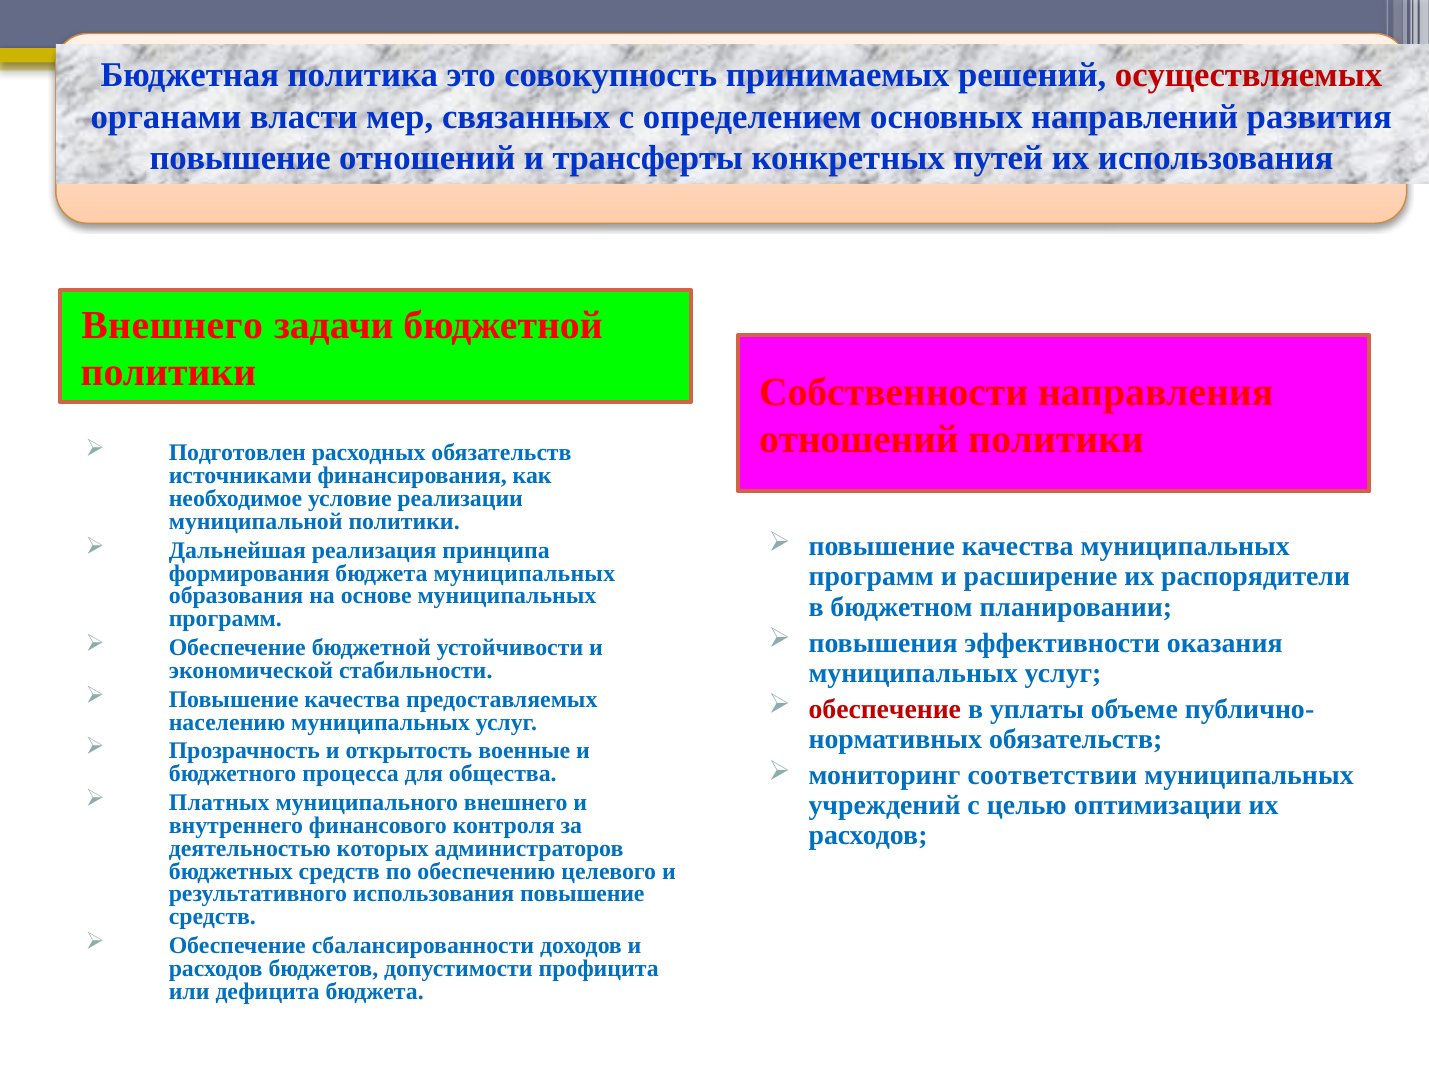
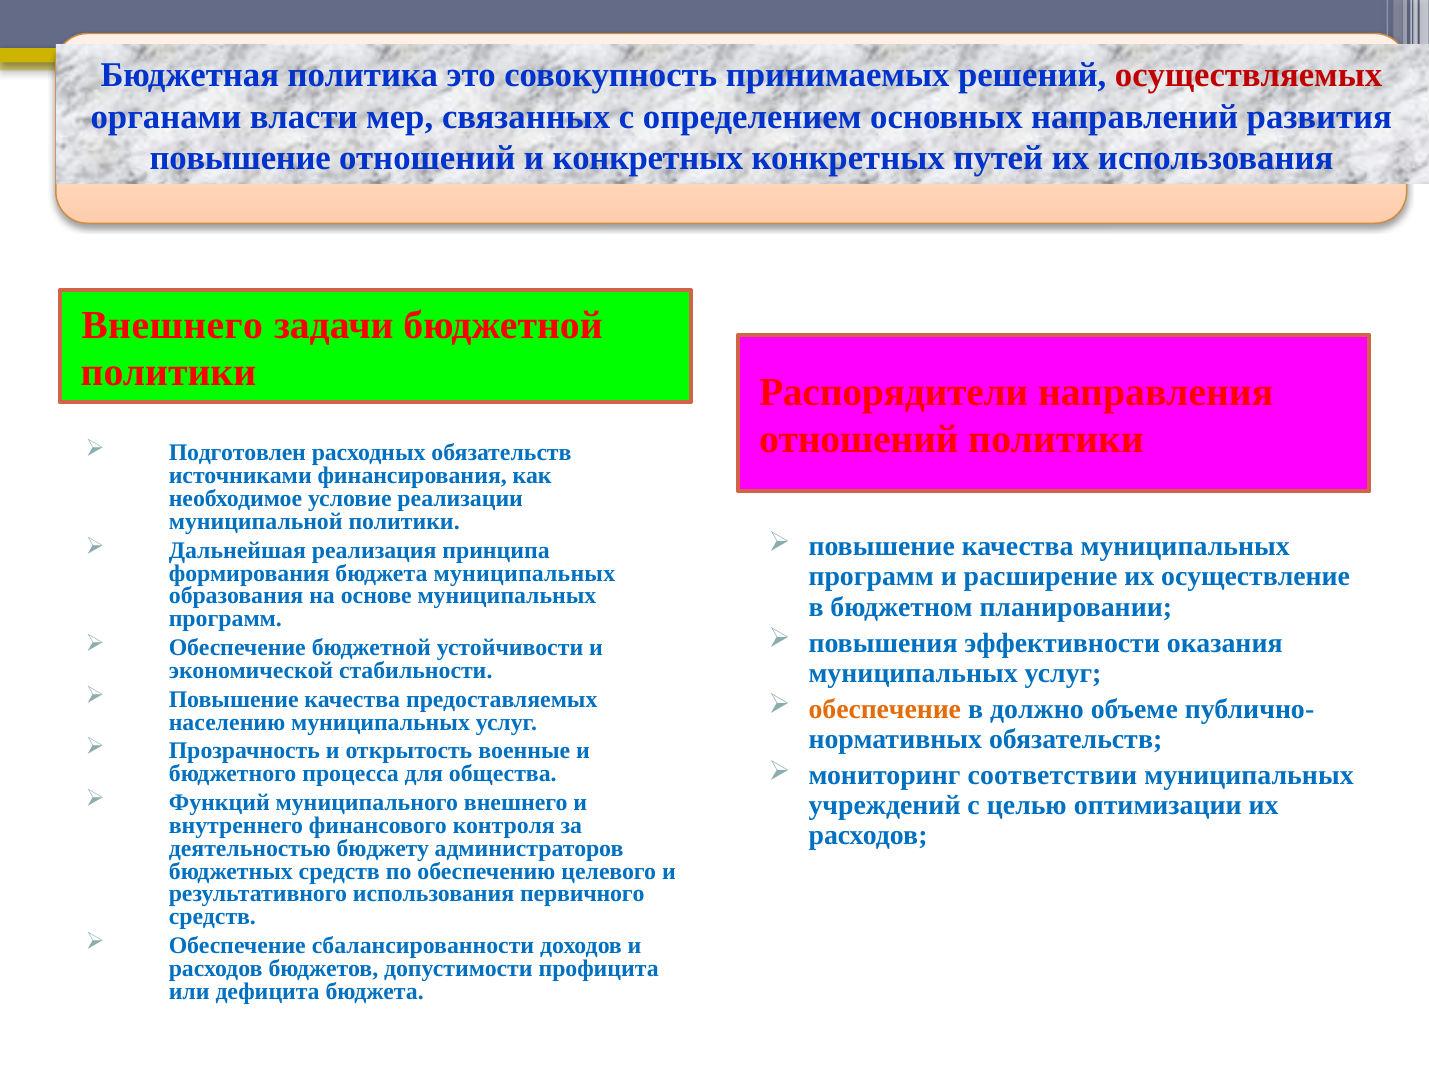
и трансферты: трансферты -> конкретных (648, 158)
Собственности: Собственности -> Распорядители (894, 392)
распорядители: распорядители -> осуществление (1256, 577)
обеспечение colour: red -> orange (885, 709)
уплаты: уплаты -> должно (1037, 709)
Платных: Платных -> Функций (219, 802)
которых: которых -> бюджету (383, 848)
использования повышение: повышение -> первичного (582, 894)
